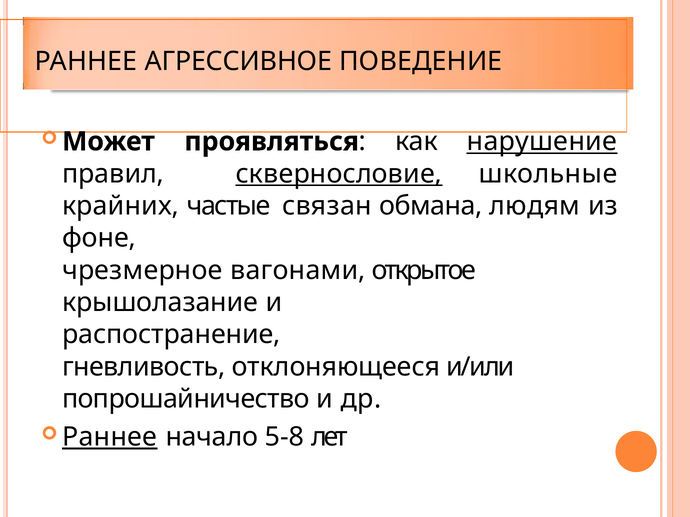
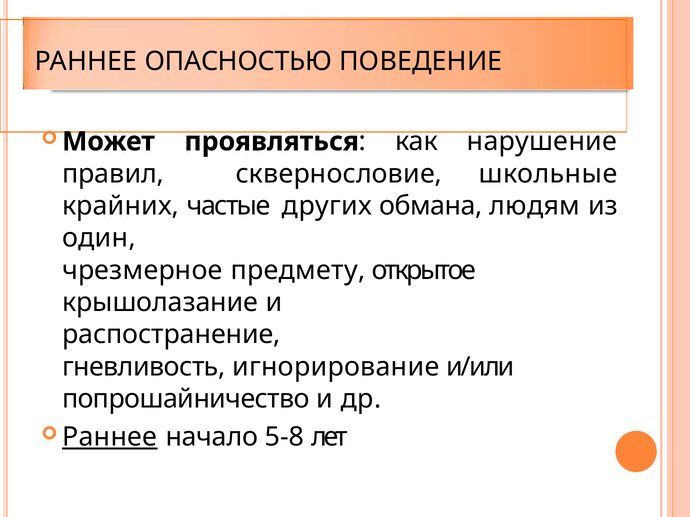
АГРЕССИВНОЕ: АГРЕССИВНОЕ -> ОПАСНОСТЬЮ (238, 62)
нарушение underline: present -> none (542, 142)
сквернословие underline: present -> none (339, 174)
связан: связан -> других (327, 206)
фоне: фоне -> один (99, 238)
вагонами: вагонами -> предмету (298, 271)
отклоняющееся: отклоняющееся -> игнорирование (336, 367)
